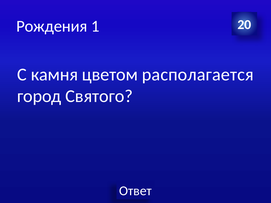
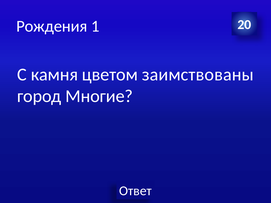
располагается: располагается -> заимствованы (198, 75)
Святого: Святого -> Многие (99, 96)
